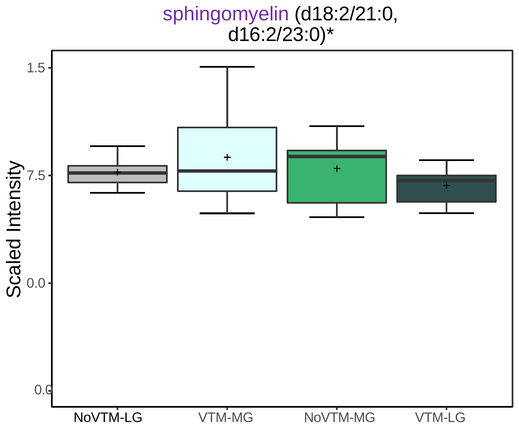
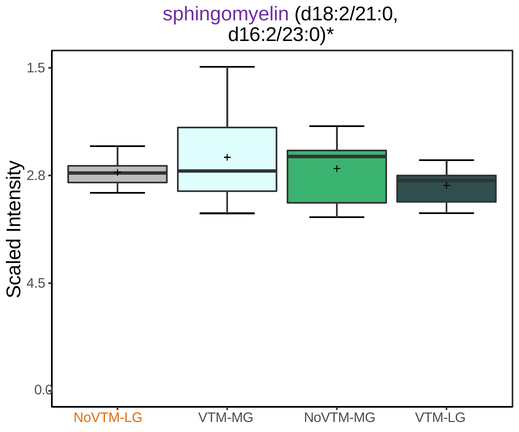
7.5: 7.5 -> 2.8 (36, 176)
0.0: 0.0 -> 4.5 (36, 284)
NoVTM-LG colour: black -> orange (108, 418)
